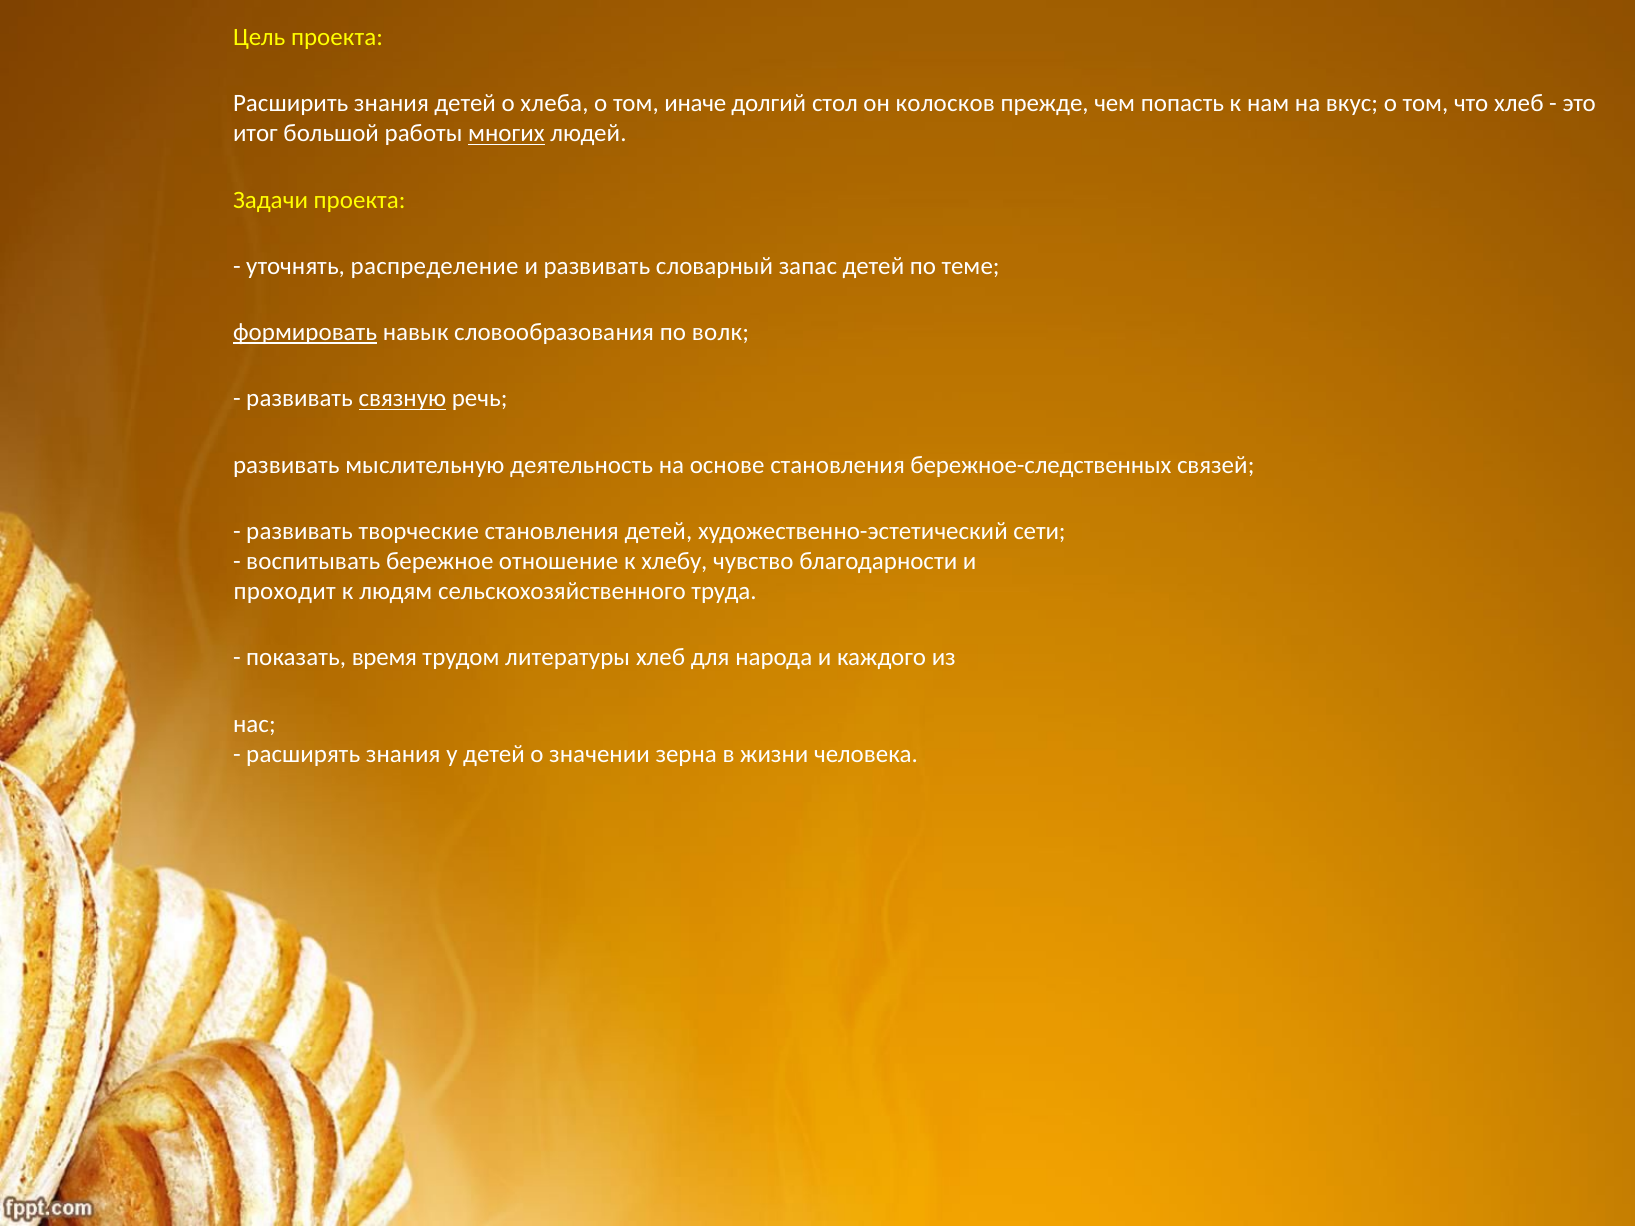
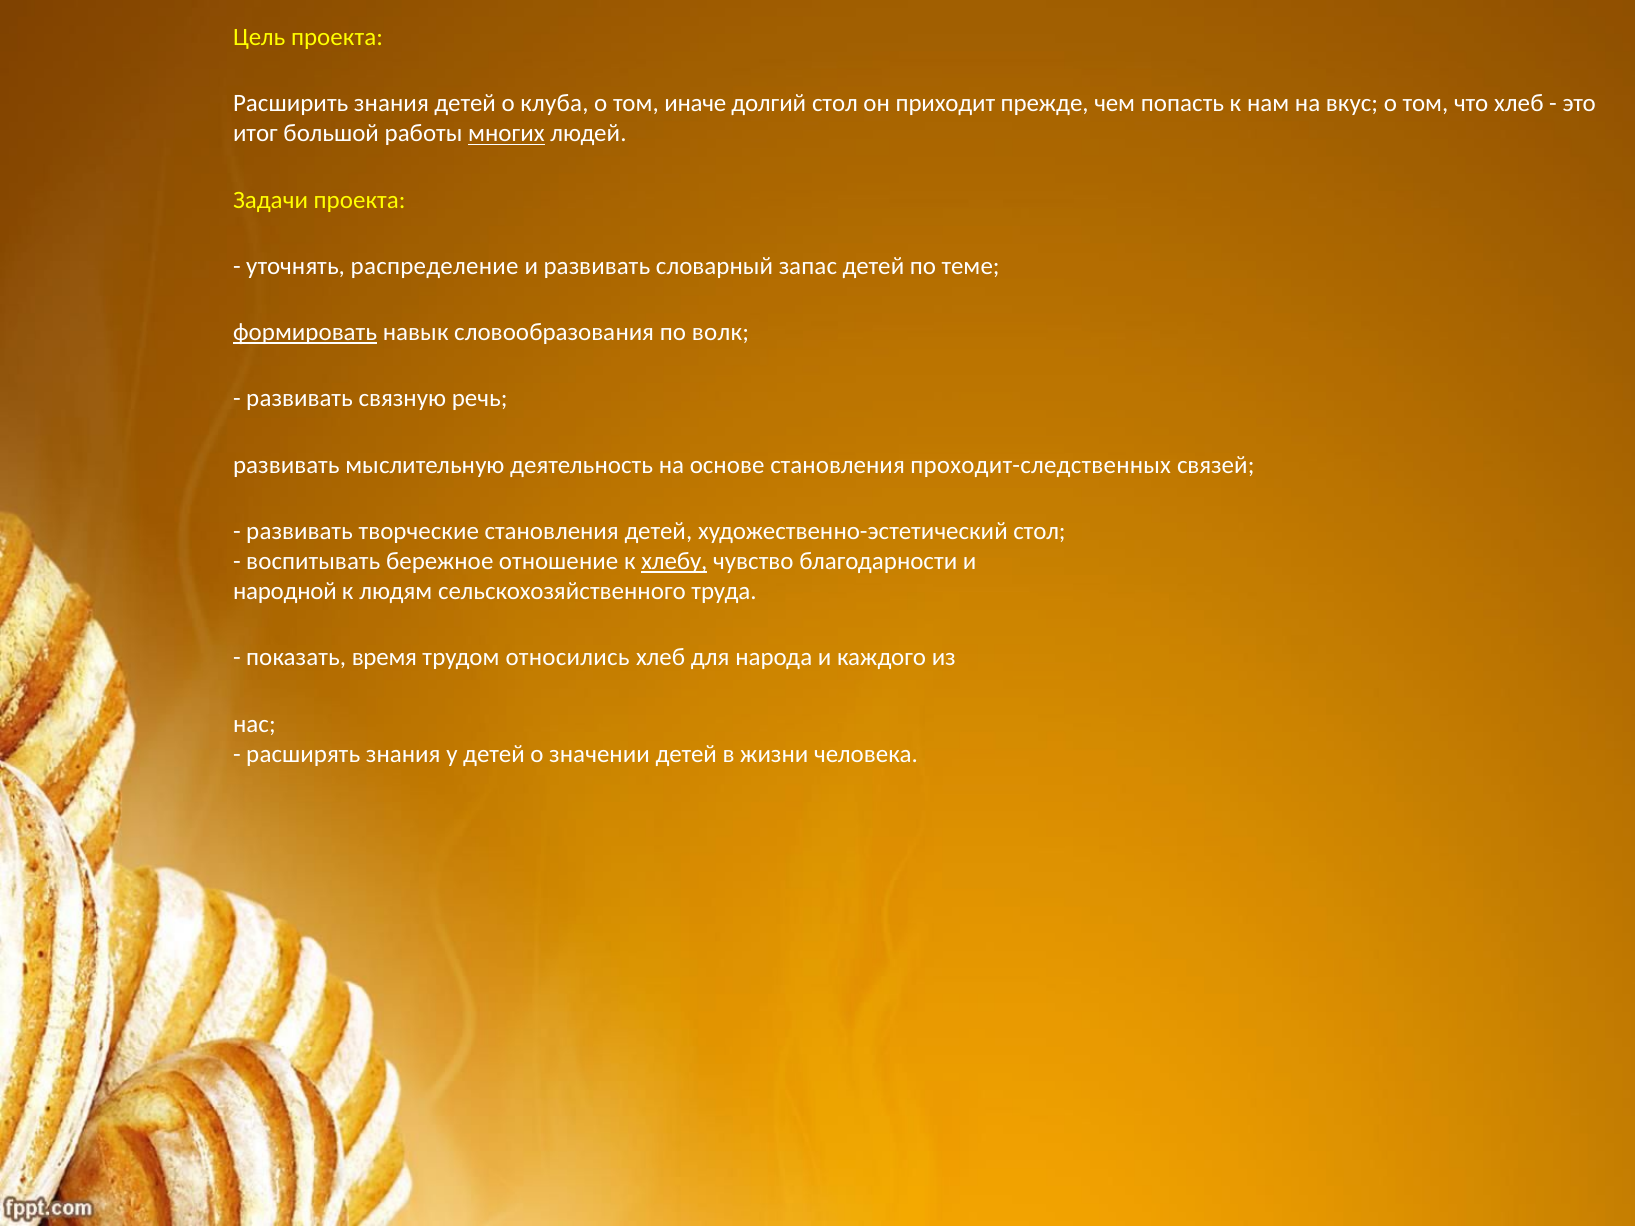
хлеба: хлеба -> клуба (554, 104)
колосков: колосков -> приходит (945, 104)
связную underline: present -> none (402, 399)
бережное-следственных: бережное-следственных -> проходит-следственных (1041, 465)
художественно-эстетический сети: сети -> стол (1039, 531)
хлебу underline: none -> present (674, 561)
проходит: проходит -> народной (285, 591)
литературы: литературы -> относились (568, 658)
значении зерна: зерна -> детей (686, 754)
